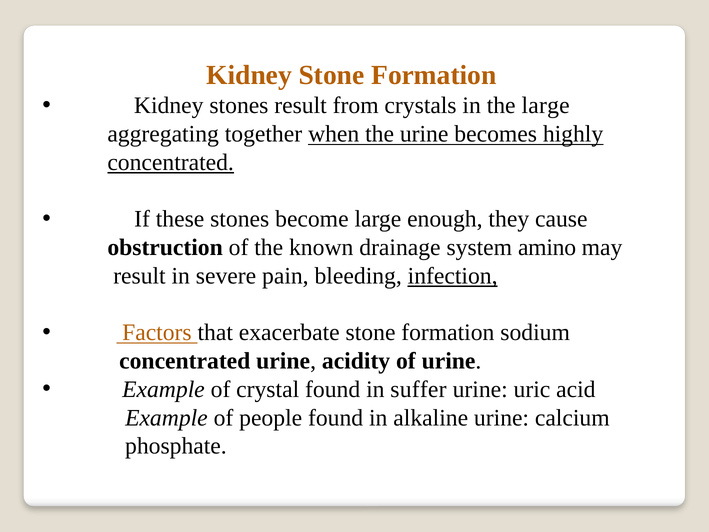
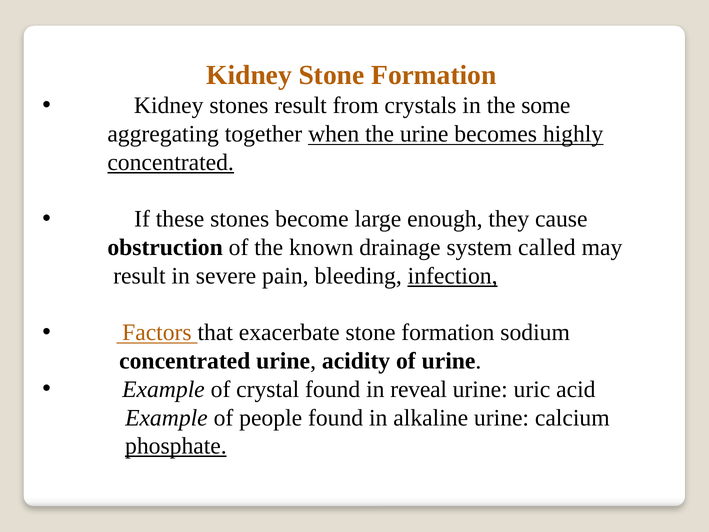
the large: large -> some (546, 106)
amino: amino -> called (547, 247)
suffer: suffer -> reveal (419, 389)
phosphate underline: none -> present (176, 446)
